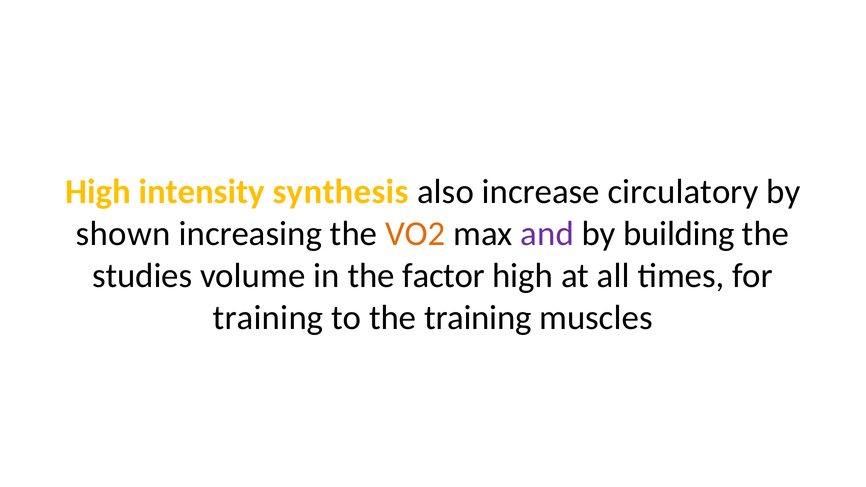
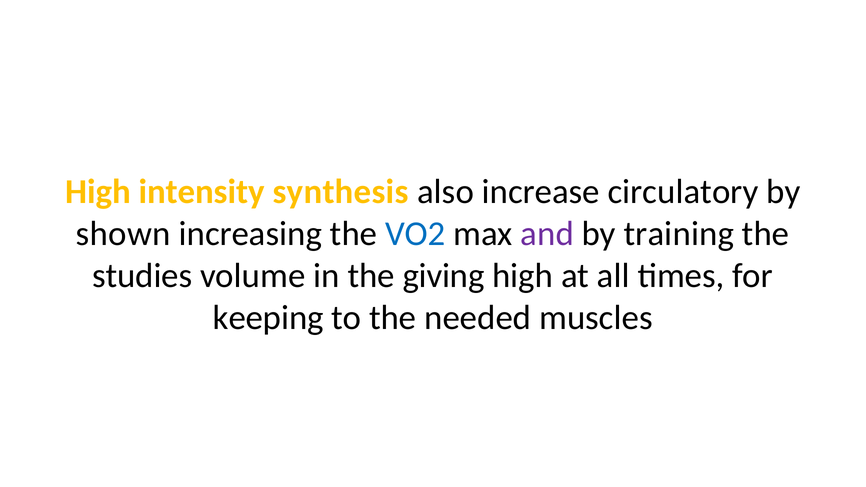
VO2 colour: orange -> blue (415, 234)
building: building -> training (679, 234)
factor: factor -> giving (444, 276)
training: training -> keeping (268, 318)
the training: training -> needed (478, 318)
